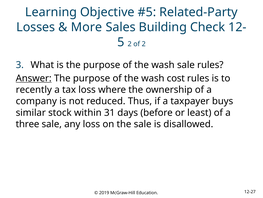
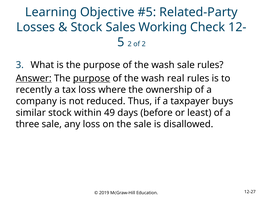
More: More -> Stock (86, 27)
Building: Building -> Working (163, 27)
purpose underline: none -> present (92, 78)
cost: cost -> real (176, 78)
31: 31 -> 49 (110, 112)
